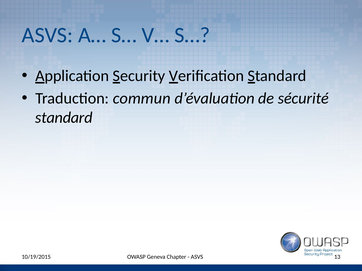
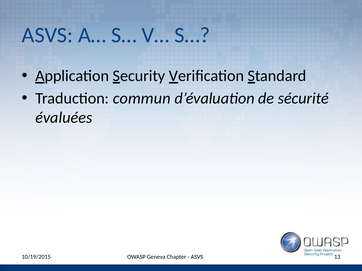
standard: standard -> évaluées (64, 118)
